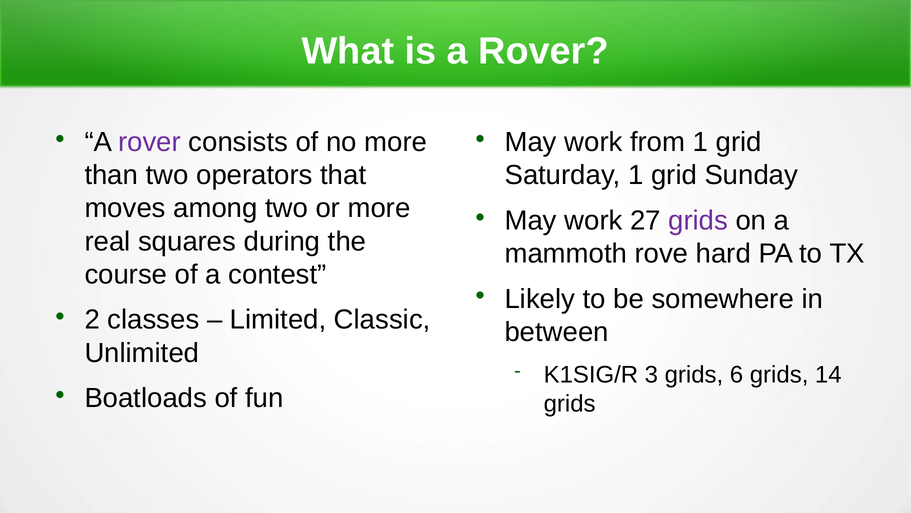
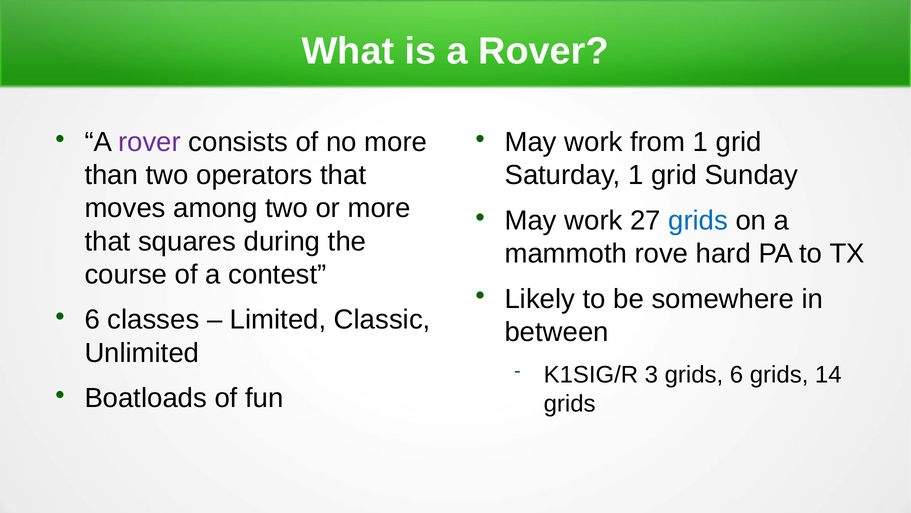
grids colour: purple -> blue (698, 220)
real: real -> that (108, 241)
2: 2 -> 6 (92, 319)
